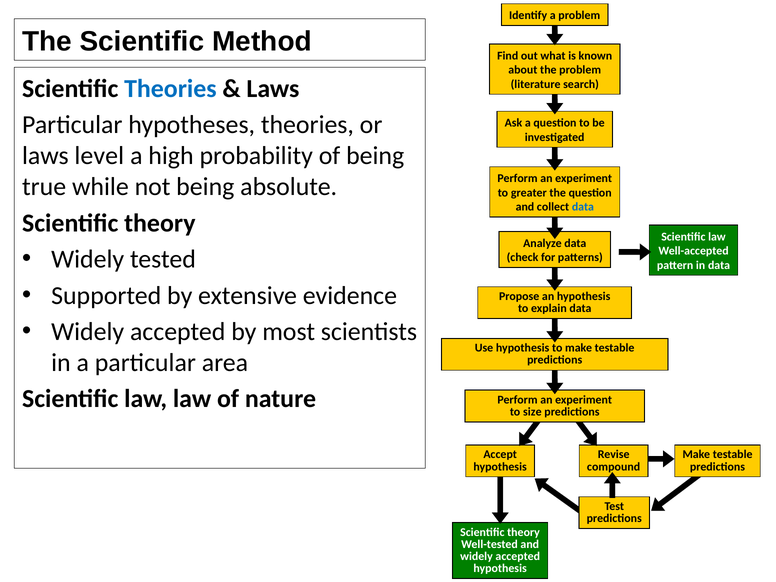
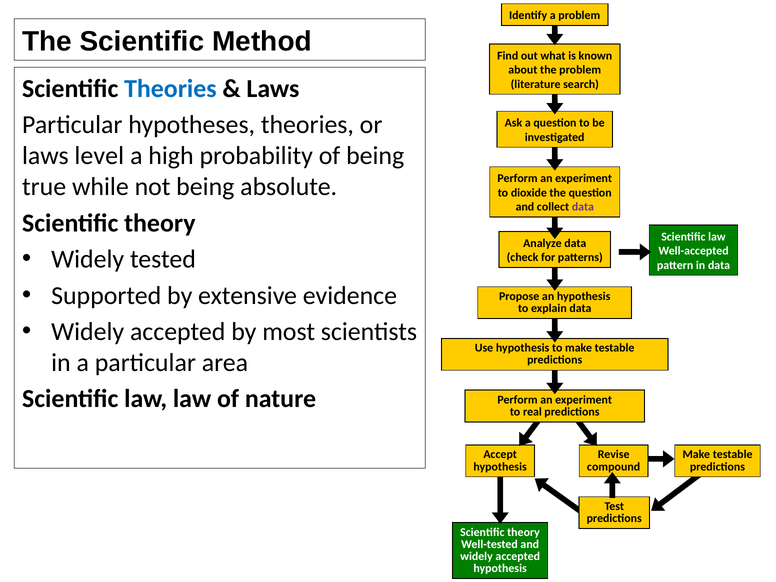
greater: greater -> dioxide (529, 193)
data colour: blue -> purple (583, 207)
size: size -> real (532, 412)
